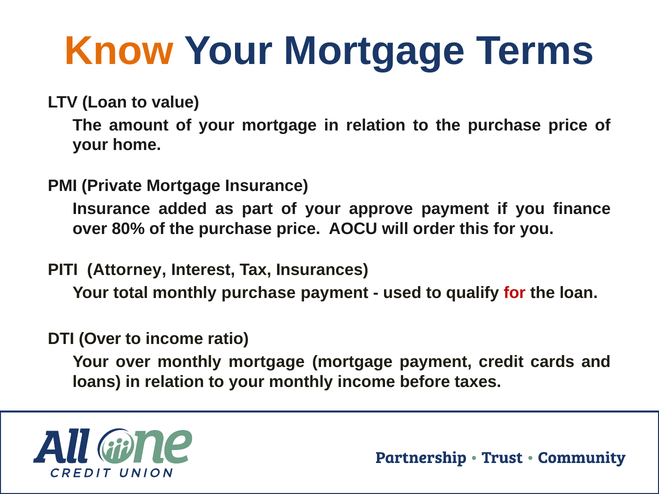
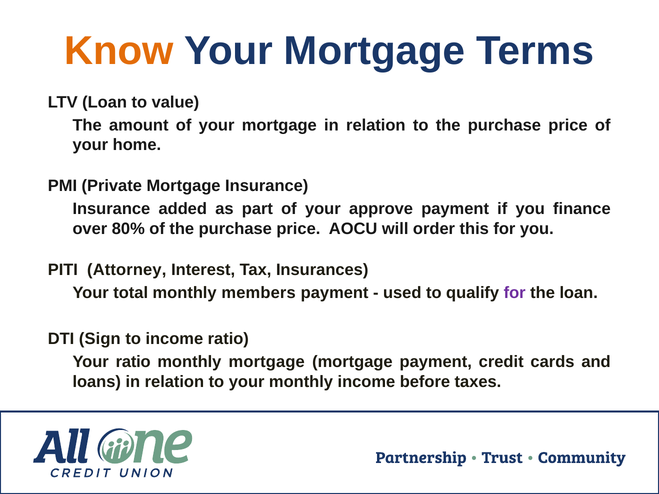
monthly purchase: purchase -> members (259, 293)
for colour: red -> purple (515, 293)
DTI Over: Over -> Sign (100, 339)
Your over: over -> ratio (133, 362)
